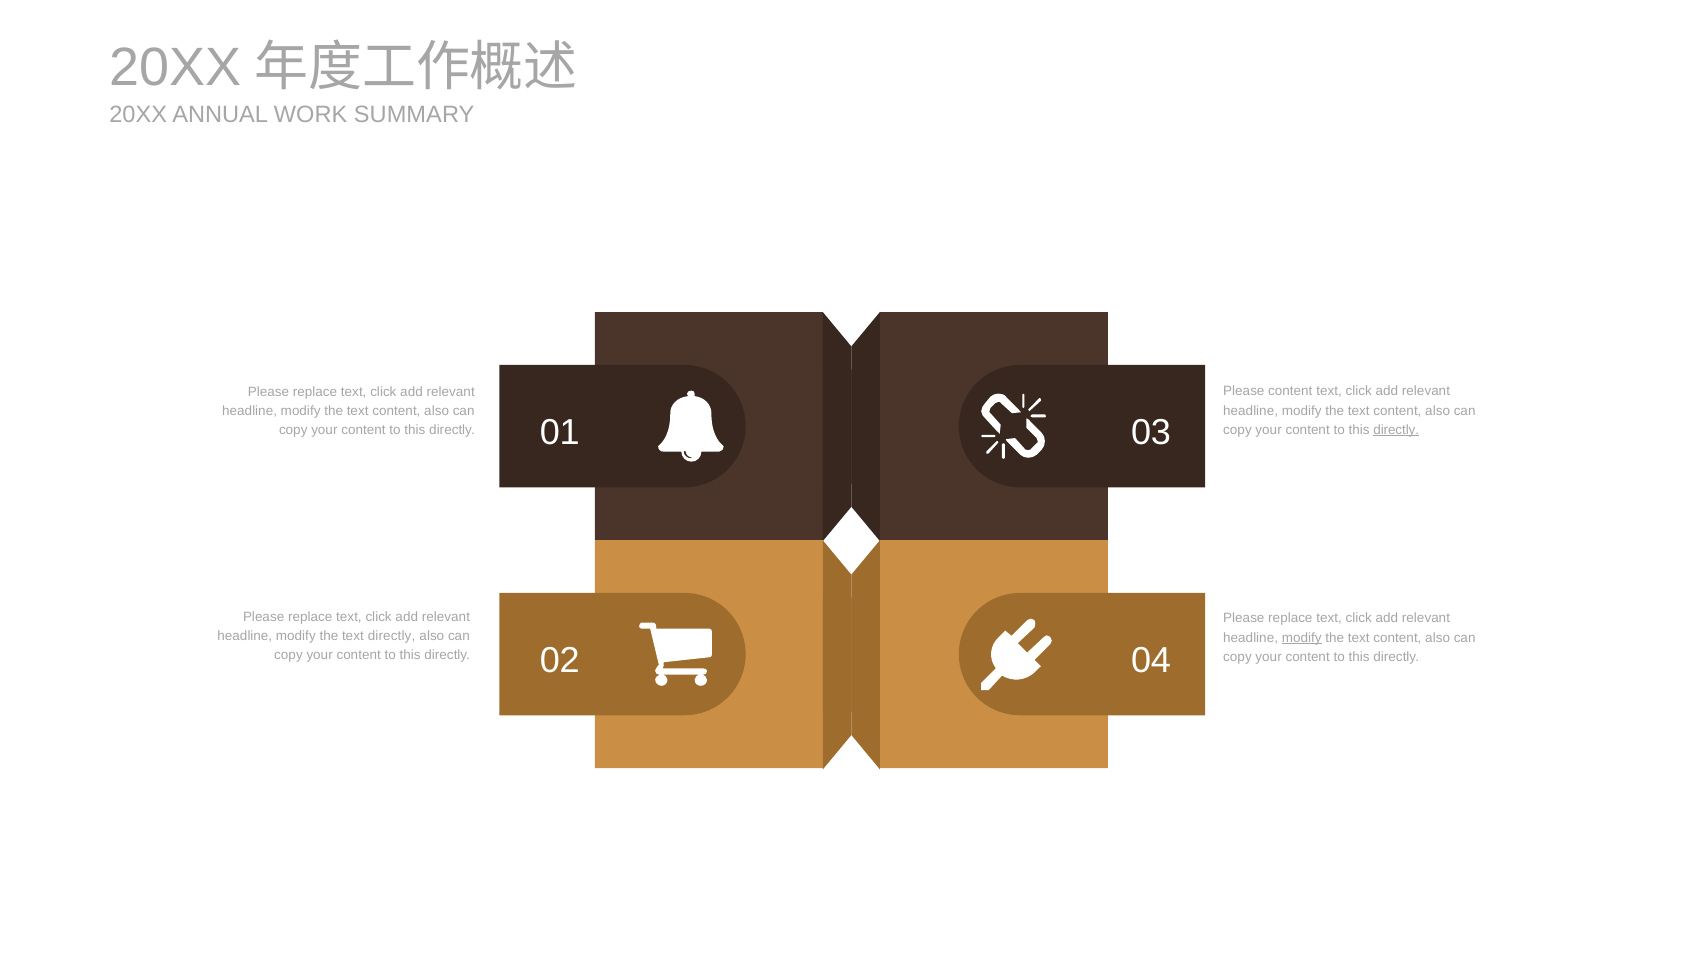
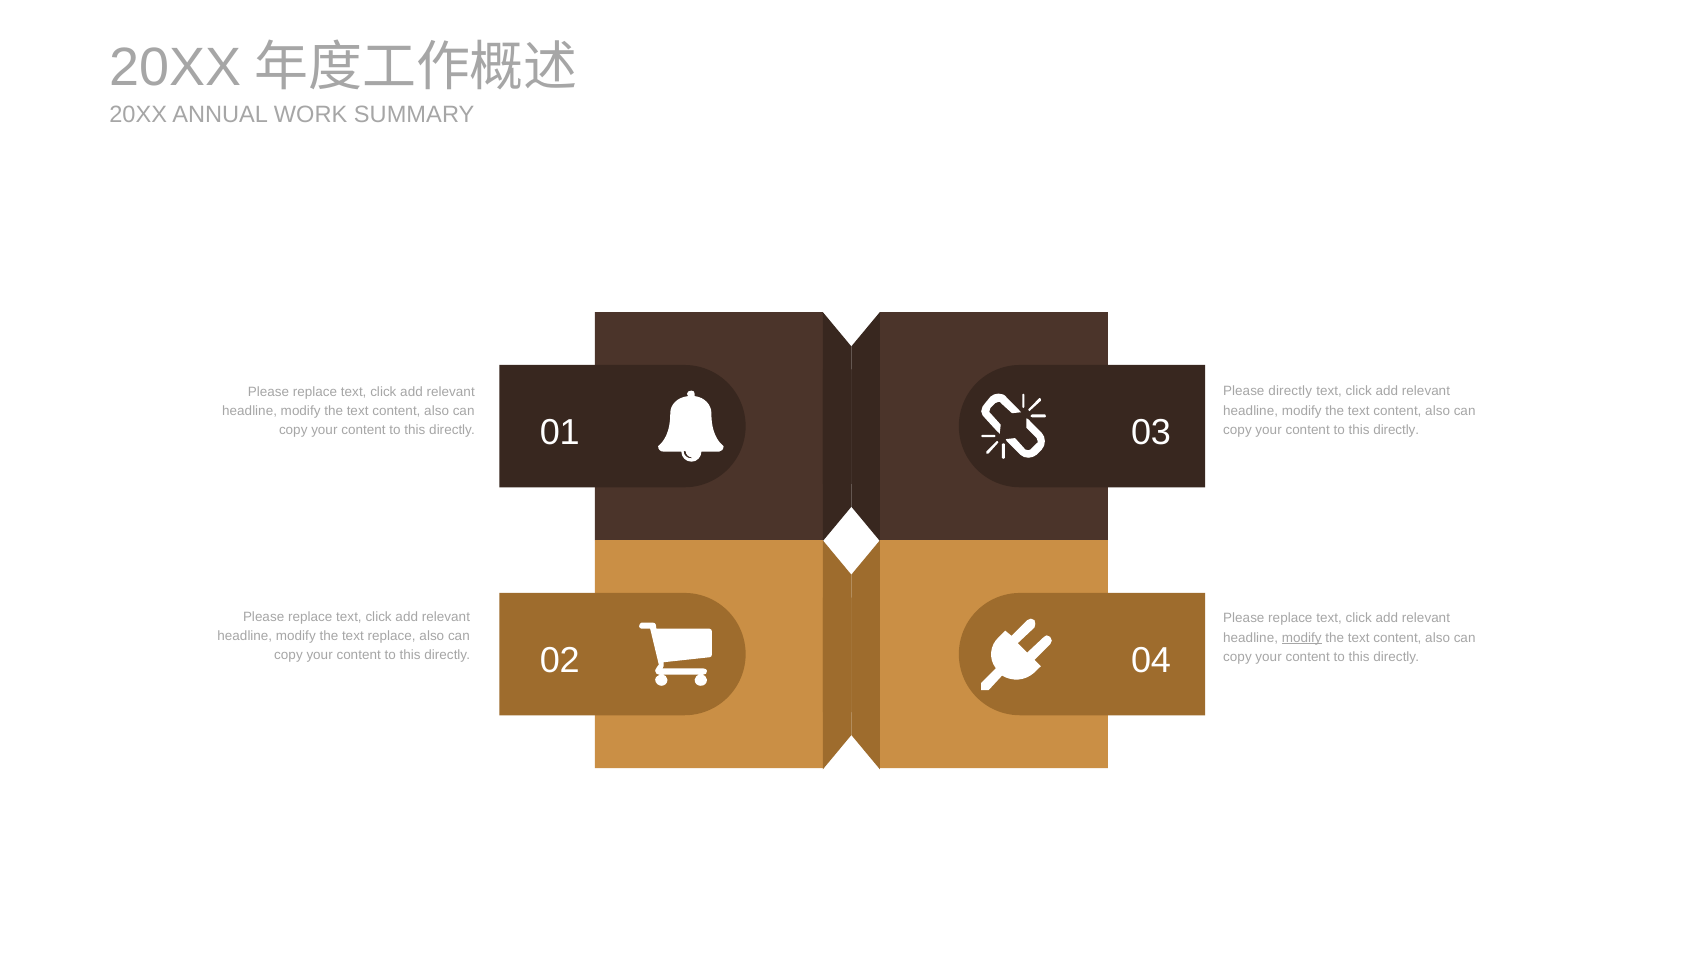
Please content: content -> directly (1290, 391)
directly underline: present -> none (1396, 430)
text directly: directly -> replace (392, 636)
